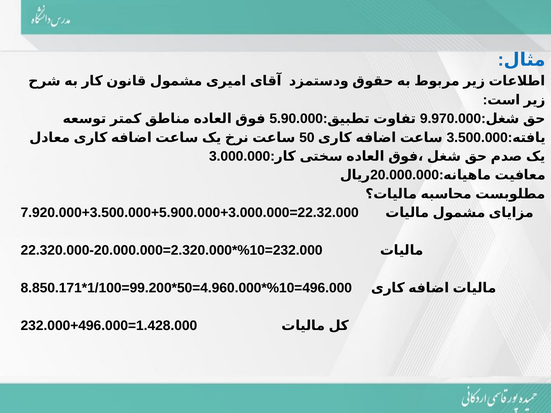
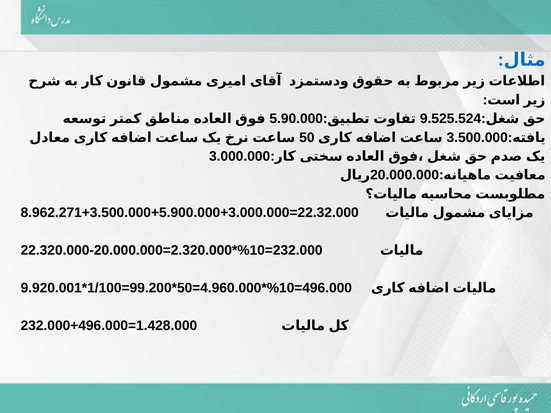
9.970.000: 9.970.000 -> 9.525.524 (451, 119)
7.920.000: 7.920.000 -> 8.962.271 (51, 213)
8.850.171: 8.850.171 -> 9.920.001 (51, 288)
